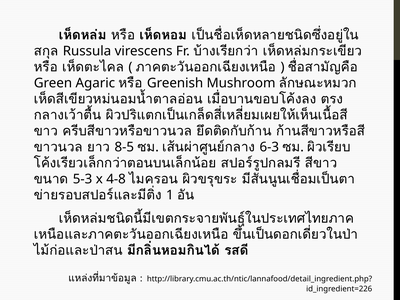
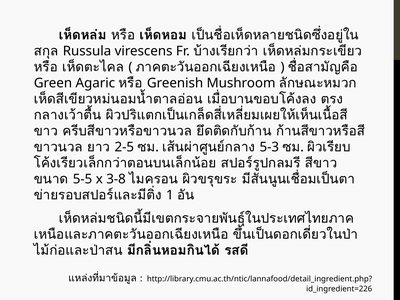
8-5: 8-5 -> 2-5 (124, 147)
6-3: 6-3 -> 5-3 (269, 147)
5-3: 5-3 -> 5-5 (83, 179)
4-8: 4-8 -> 3-8 (116, 179)
